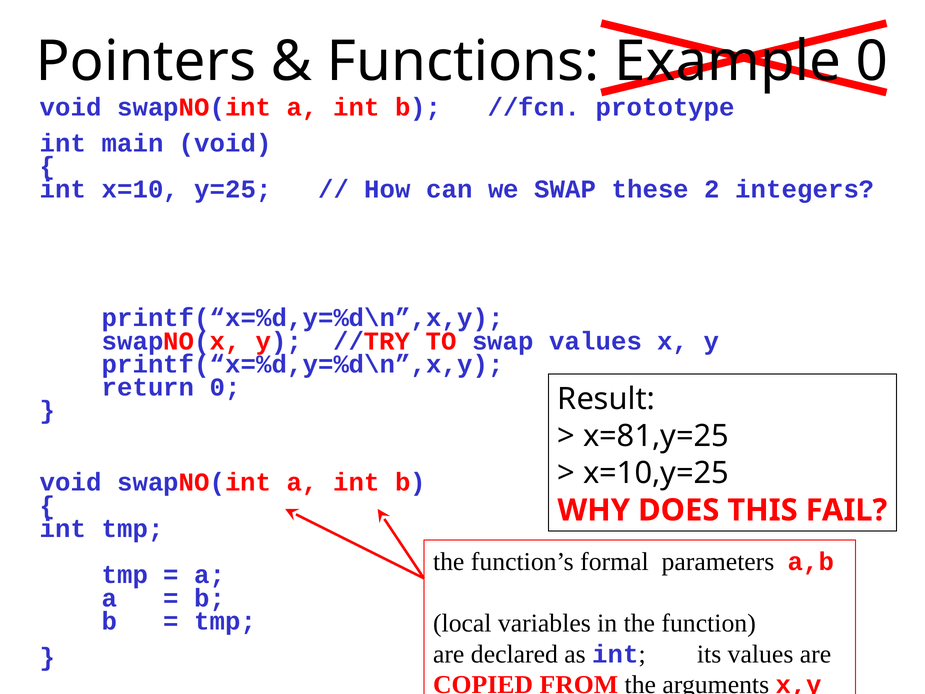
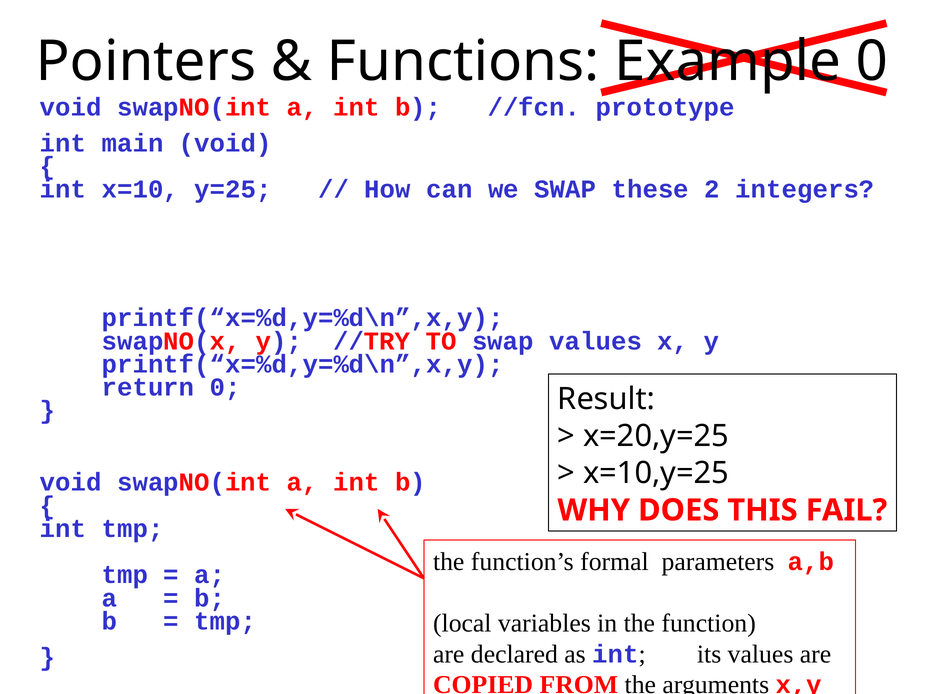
x=81,y=25: x=81,y=25 -> x=20,y=25 (656, 436)
